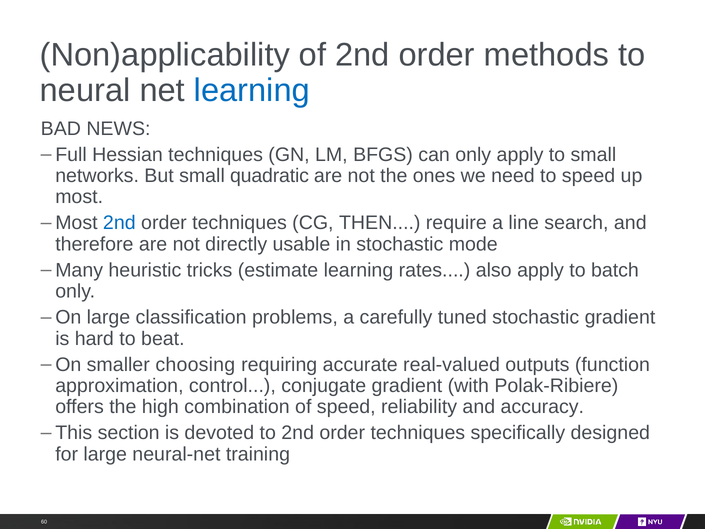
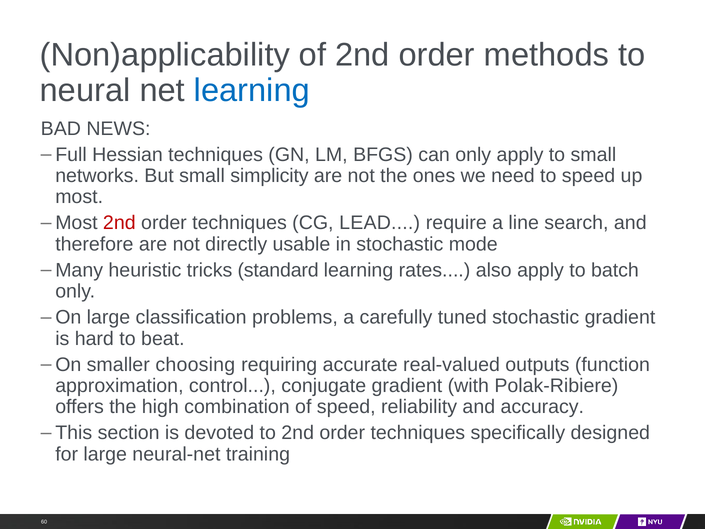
quadratic: quadratic -> simplicity (269, 176)
2nd colour: blue -> red (119, 223)
THEN: THEN -> LEAD (380, 223)
estimate: estimate -> standard (278, 270)
